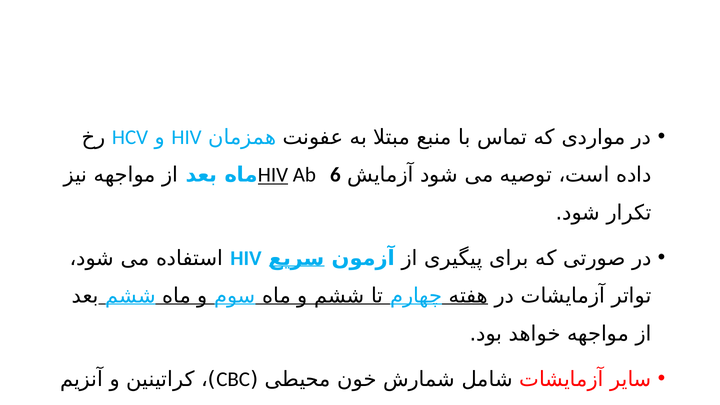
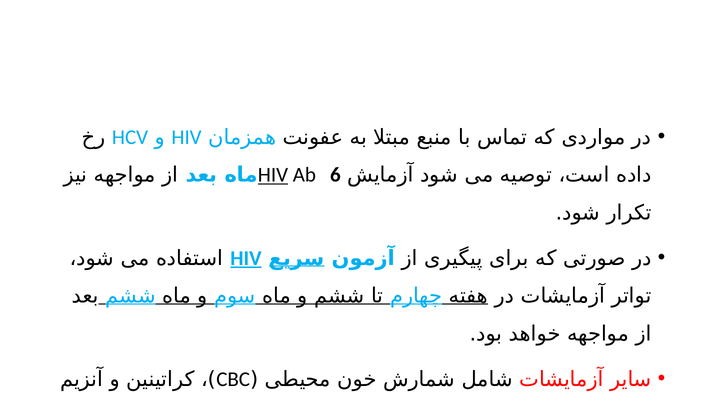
HIV underline: none -> present (246, 258)
